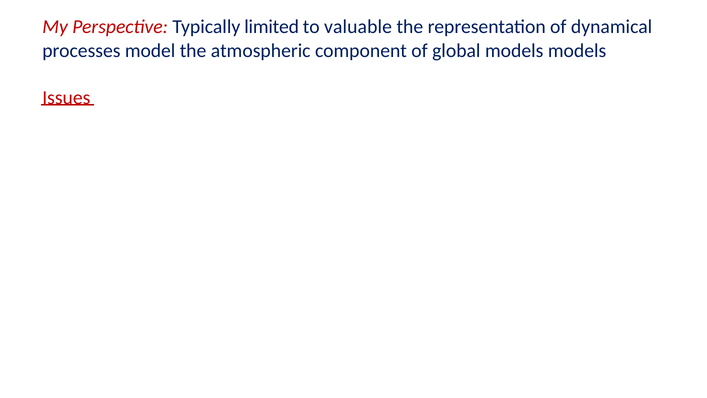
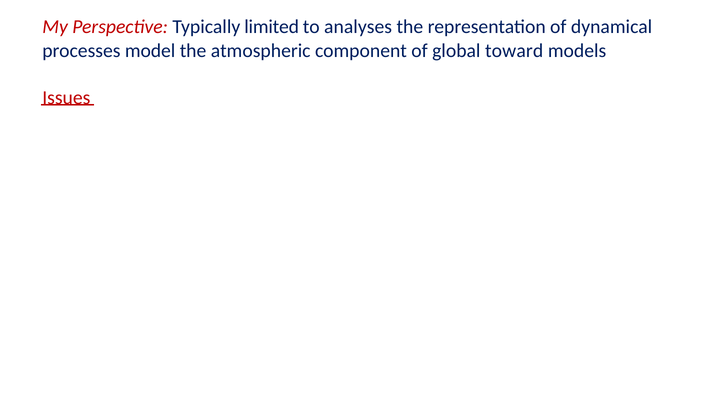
valuable: valuable -> analyses (358, 27)
global models: models -> toward (514, 50)
